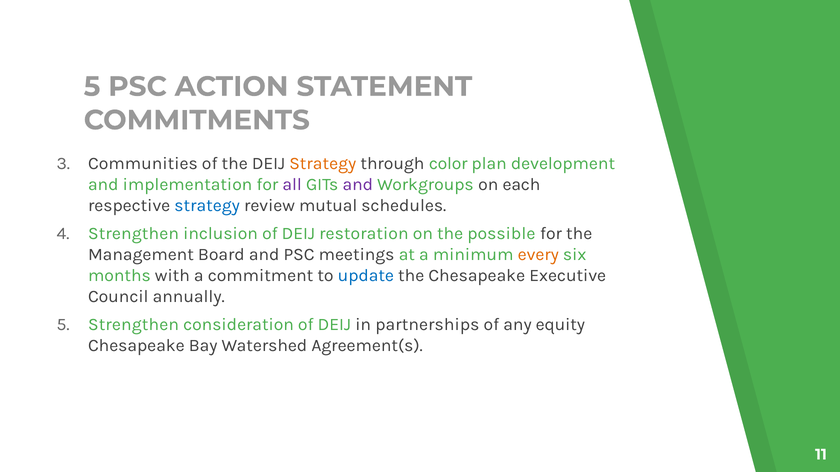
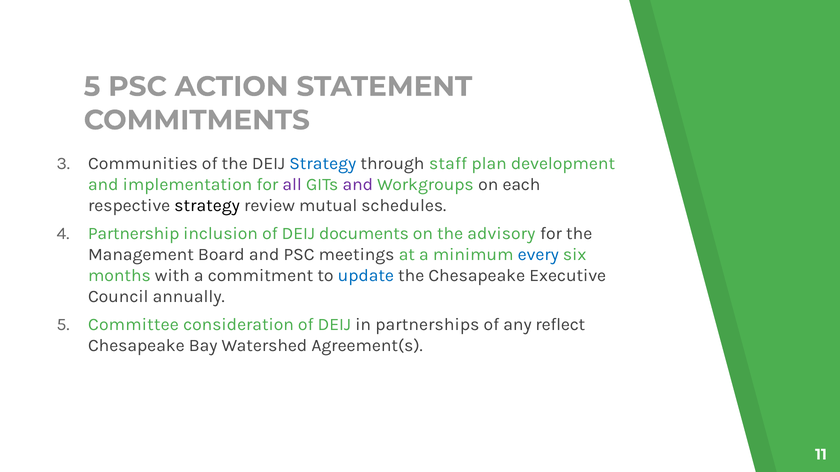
Strategy colour: orange -> blue (323, 164)
color: color -> staff (448, 164)
strategy colour: blue -> black (207, 206)
Strengthen: Strengthen -> Partnership (134, 234)
restoration: restoration -> documents (364, 234)
possible: possible -> advisory (501, 234)
every colour: orange -> blue (538, 255)
5 Strengthen: Strengthen -> Committee (133, 325)
equity: equity -> reflect (560, 325)
